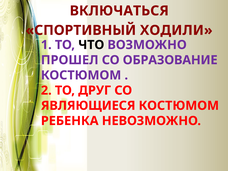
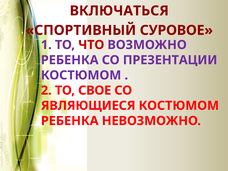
ХОДИЛИ: ХОДИЛИ -> СУРОВОЕ (176, 30)
ЧТО colour: black -> red (91, 45)
ПРОШЕЛ: ПРОШЕЛ -> РЕБЕНКА (70, 60)
ОБРАЗОВАНИЕ: ОБРАЗОВАНИЕ -> ПРЕЗЕНТАЦИИ (170, 60)
ДРУГ: ДРУГ -> СВОЕ (95, 90)
